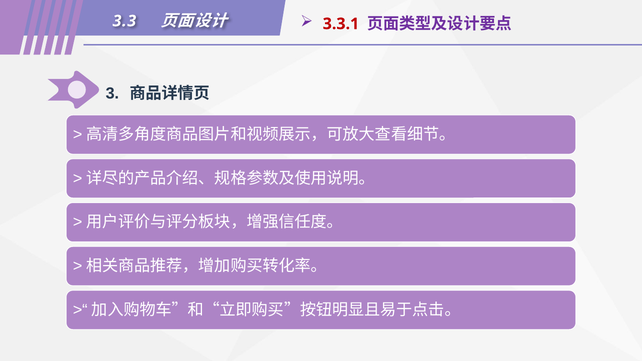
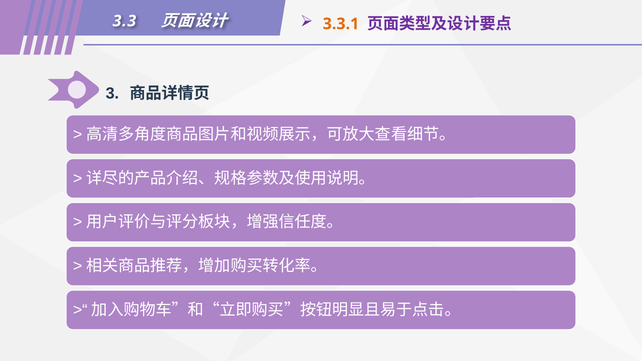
3.3.1 colour: red -> orange (341, 24)
